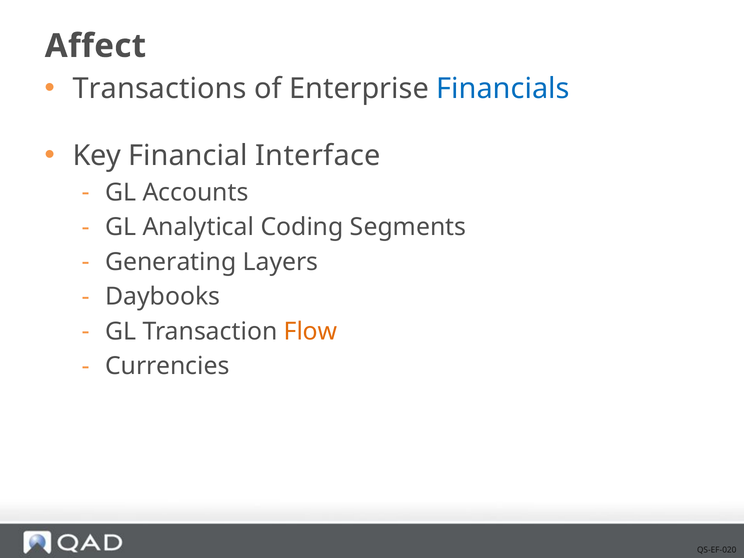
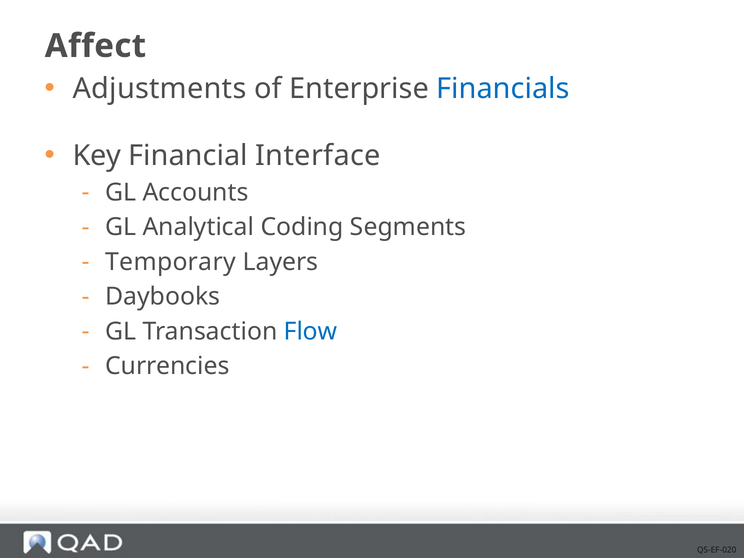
Transactions: Transactions -> Adjustments (160, 89)
Generating: Generating -> Temporary (171, 262)
Flow colour: orange -> blue (311, 331)
